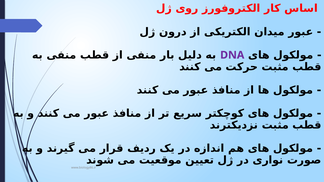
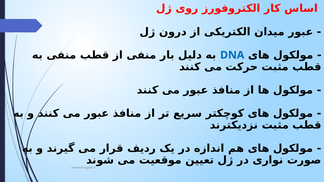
DNA colour: purple -> blue (232, 55)
